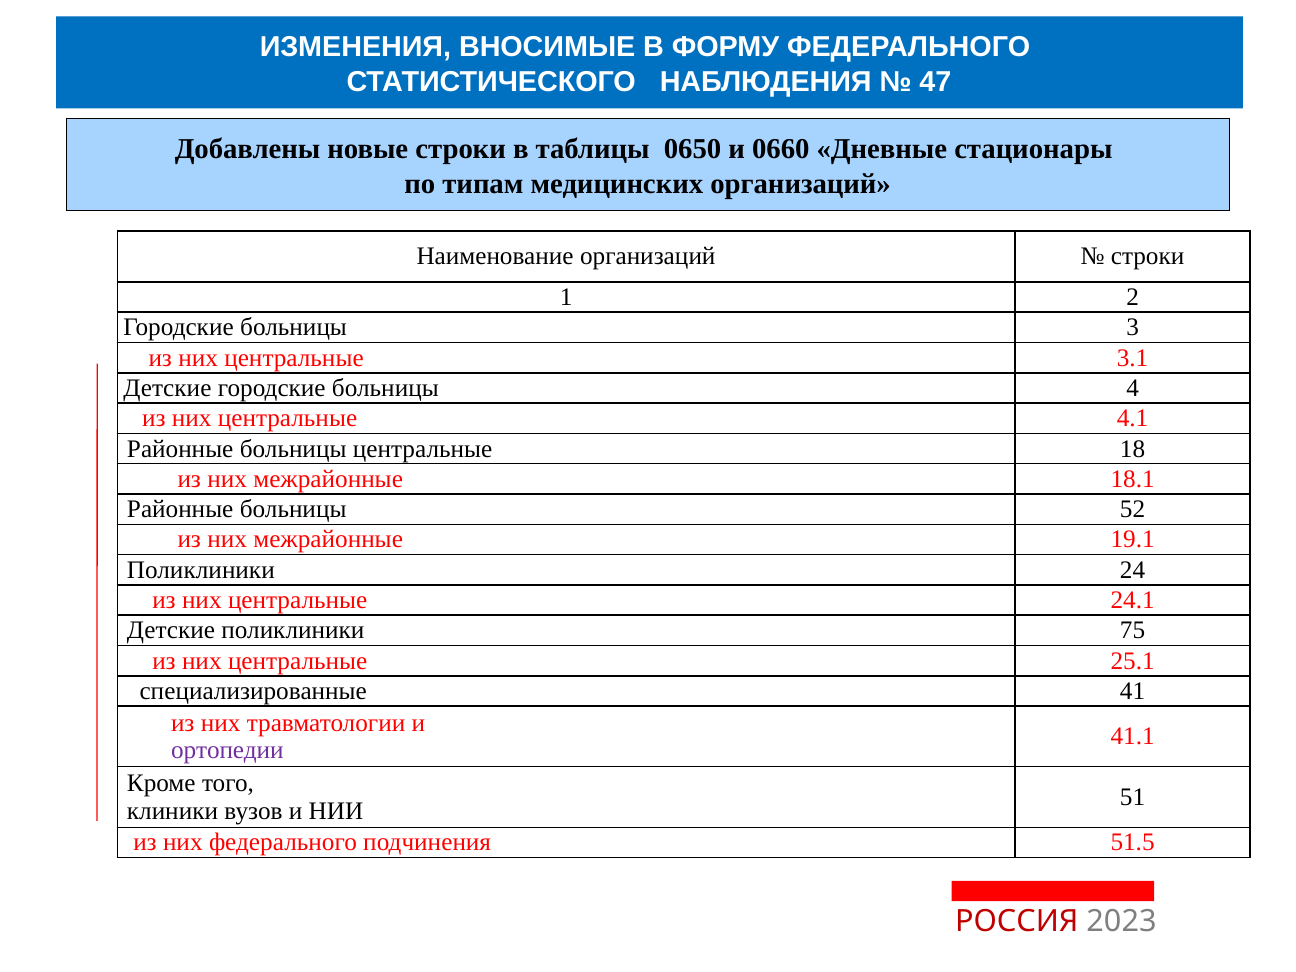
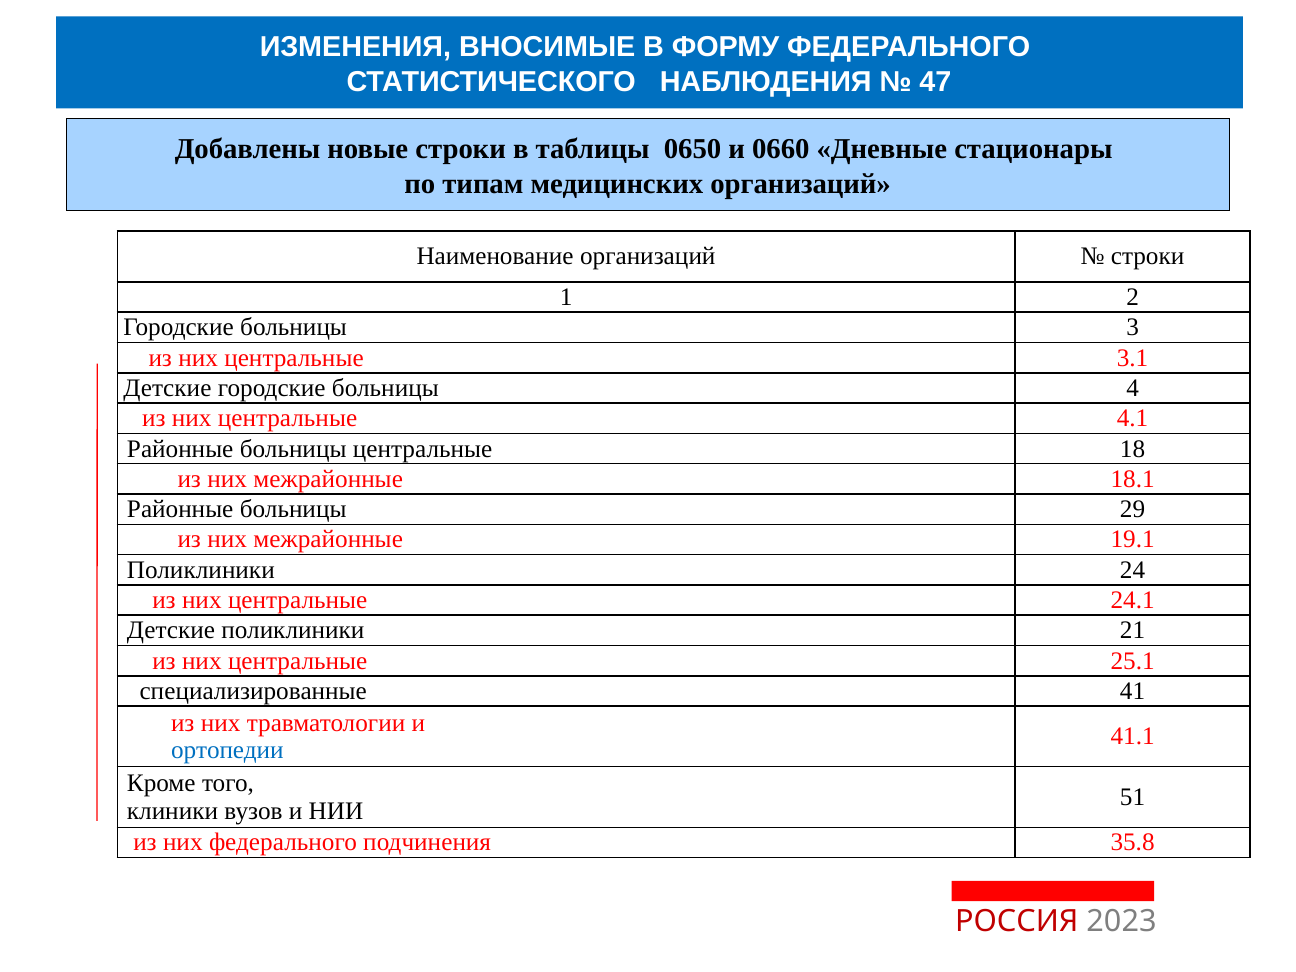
52: 52 -> 29 (1133, 509)
75: 75 -> 21 (1133, 631)
ортопедии colour: purple -> blue (227, 751)
51.5: 51.5 -> 35.8 (1133, 843)
